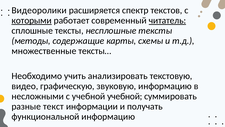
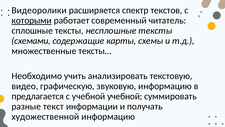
читатель underline: present -> none (167, 20)
методы: методы -> схемами (31, 41)
несложными: несложными -> предлагается (38, 96)
функциональной: функциональной -> художественной (45, 116)
